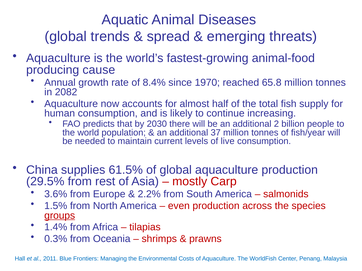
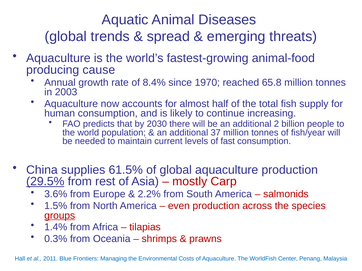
2082: 2082 -> 2003 (66, 92)
live: live -> fast (228, 141)
29.5% underline: none -> present (45, 182)
